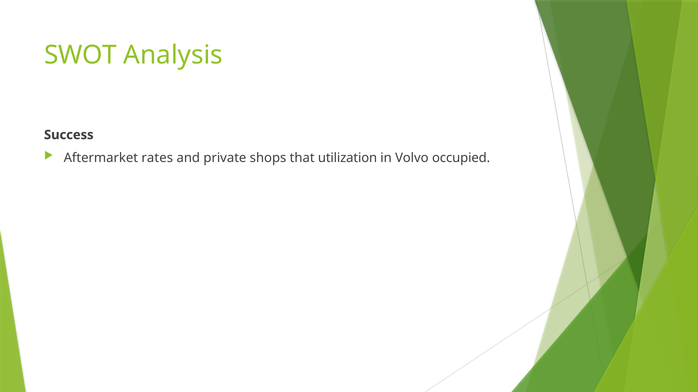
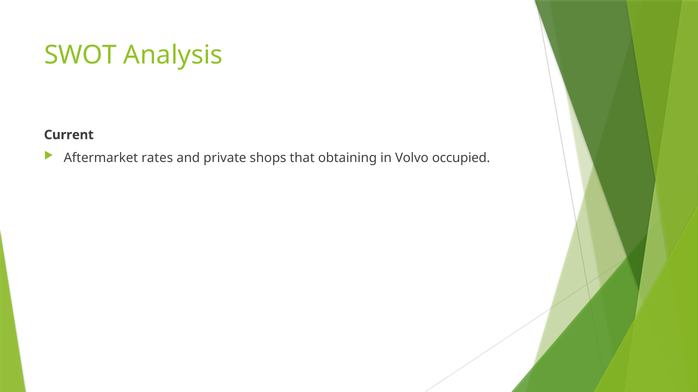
Success: Success -> Current (69, 135)
utilization: utilization -> obtaining (347, 158)
